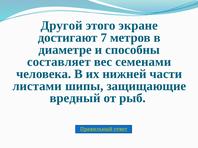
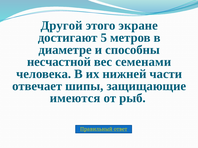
7: 7 -> 5 (104, 38)
составляет: составляет -> несчастной (59, 62)
листами: листами -> отвечает (37, 86)
вредный: вредный -> имеются (75, 98)
